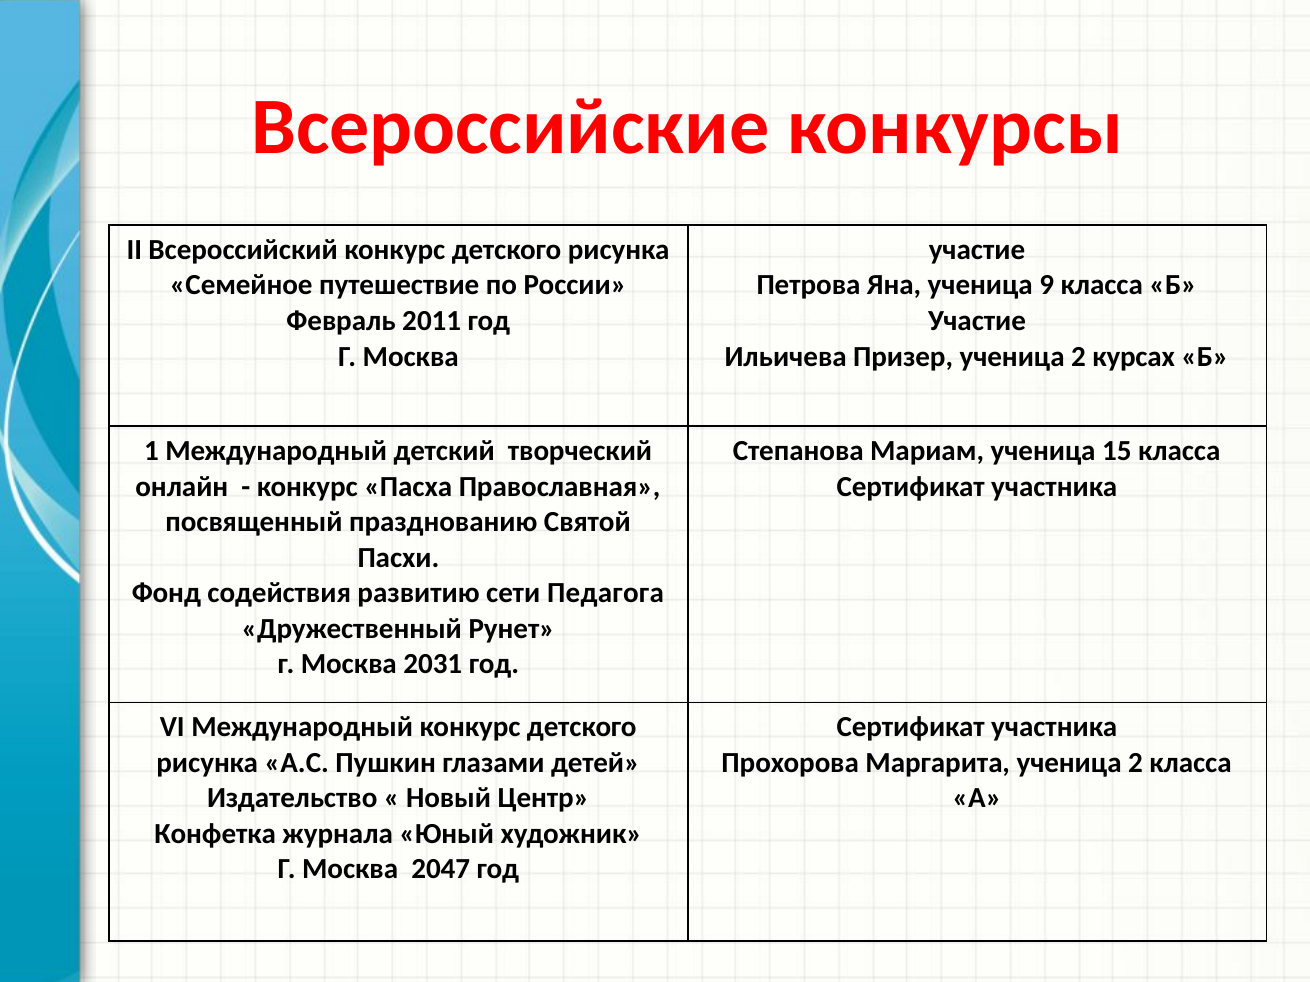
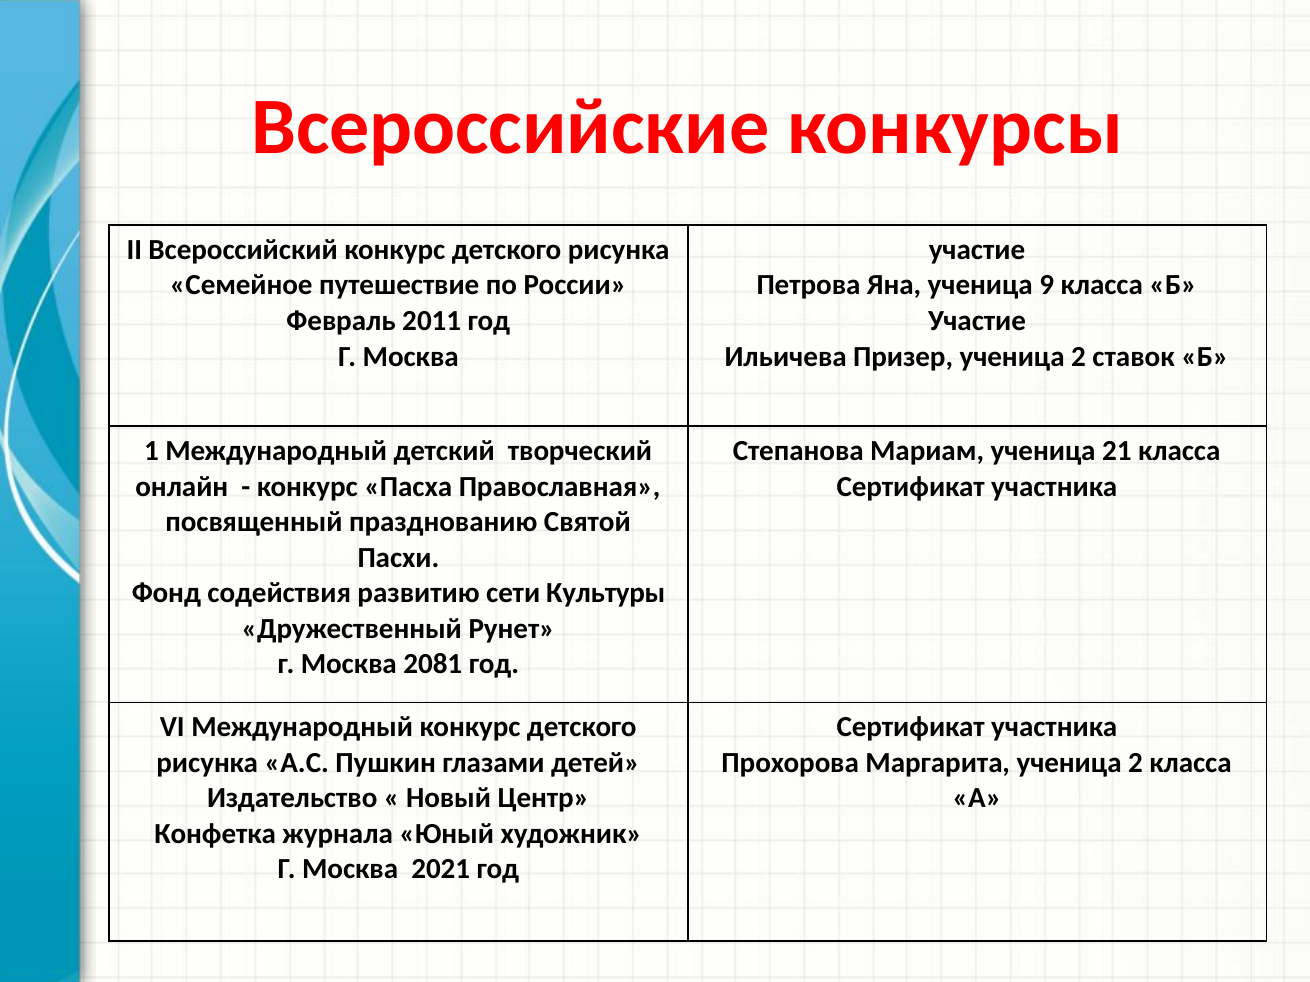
курсах: курсах -> ставок (1134, 357)
15: 15 -> 21 (1117, 451)
Педагога: Педагога -> Культуры (606, 594)
2031: 2031 -> 2081 (433, 665)
2047: 2047 -> 2021 (441, 870)
